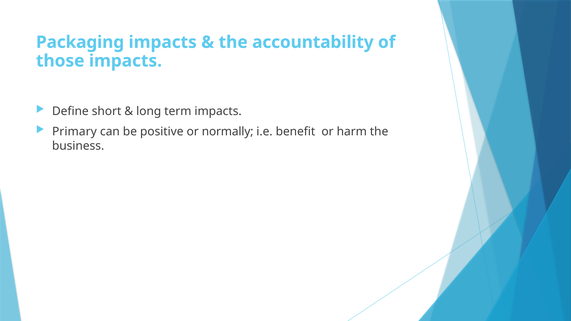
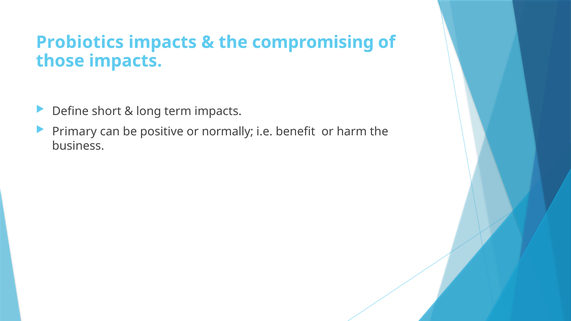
Packaging: Packaging -> Probiotics (80, 42)
accountability: accountability -> compromising (313, 42)
